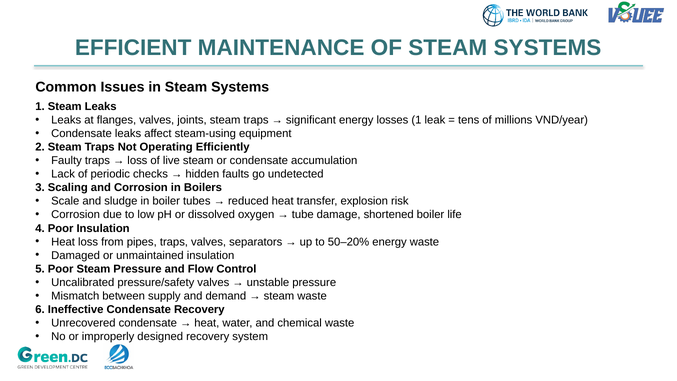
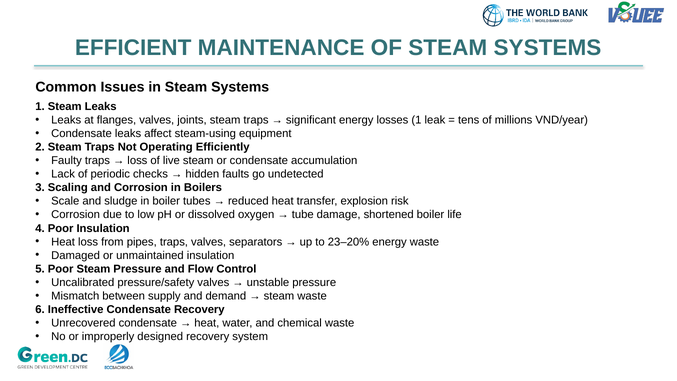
50–20%: 50–20% -> 23–20% (349, 242)
